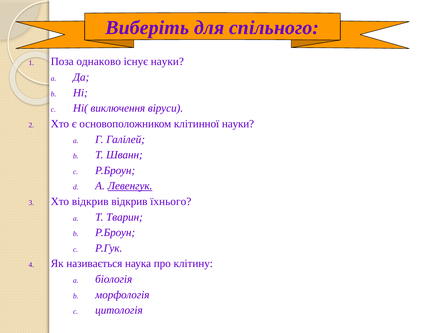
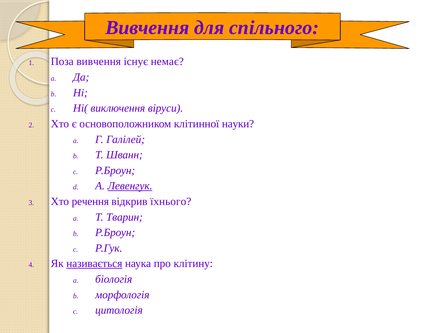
Виберіть: Виберіть -> Вивчення (147, 28)
Поза однаково: однаково -> вивчення (99, 62)
існує науки: науки -> немає (167, 62)
Хто відкрив: відкрив -> речення (90, 202)
називається underline: none -> present (94, 264)
